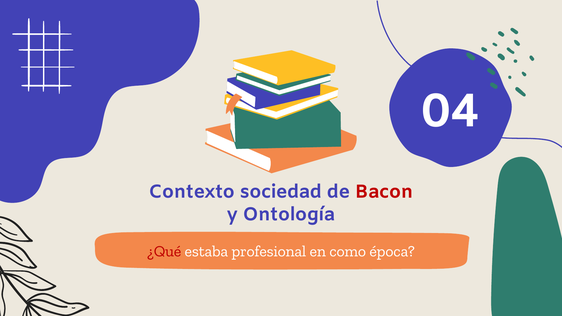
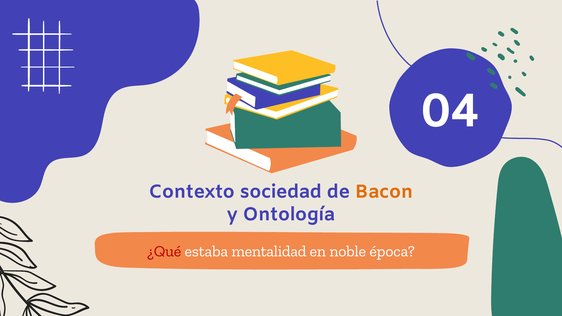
Bacon colour: red -> orange (384, 192)
profesional: profesional -> mentalidad (269, 251)
como: como -> noble (348, 251)
